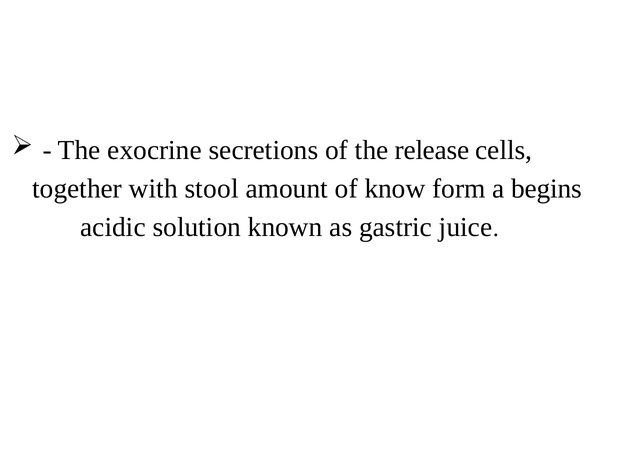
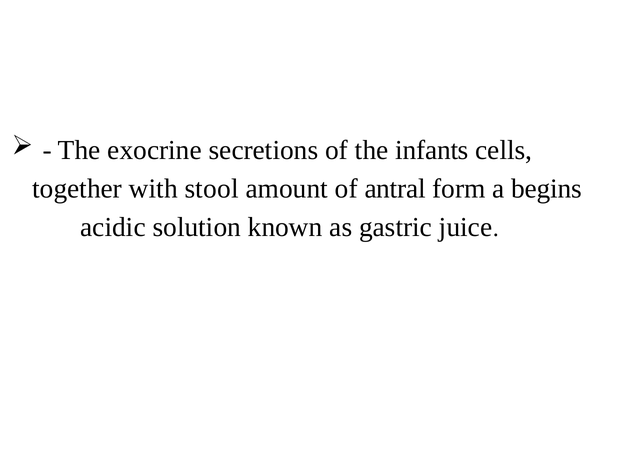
release: release -> infants (432, 150)
know: know -> antral (395, 188)
